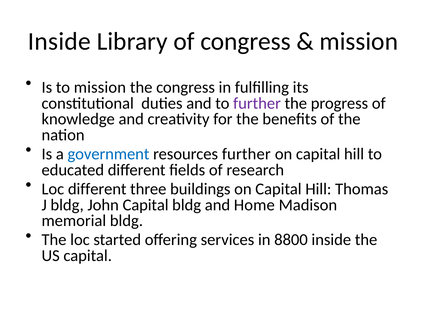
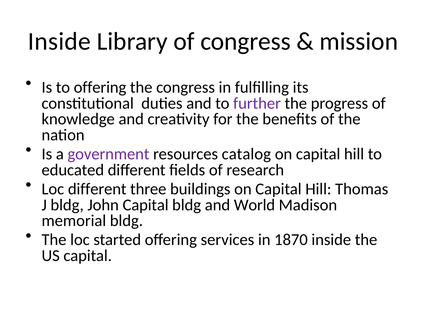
to mission: mission -> offering (100, 87)
government colour: blue -> purple (108, 154)
resources further: further -> catalog (246, 154)
Home: Home -> World (254, 205)
8800: 8800 -> 1870 (291, 239)
